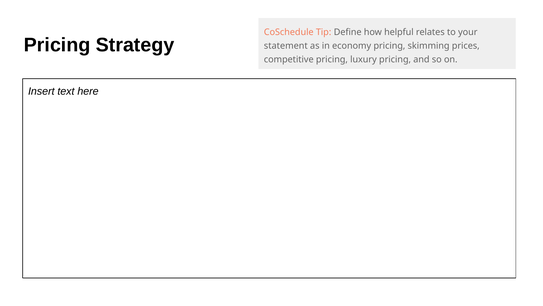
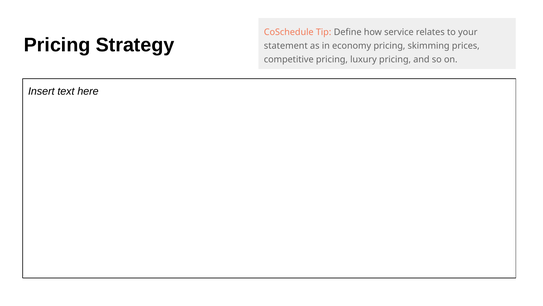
helpful: helpful -> service (399, 32)
